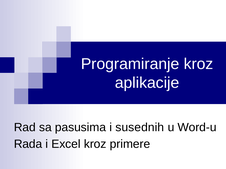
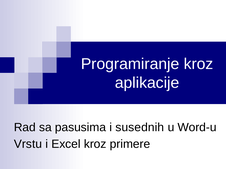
Rada: Rada -> Vrstu (28, 144)
